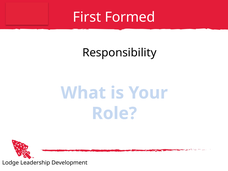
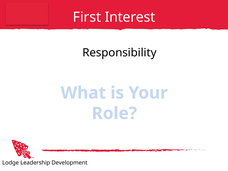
Formed: Formed -> Interest (130, 17)
